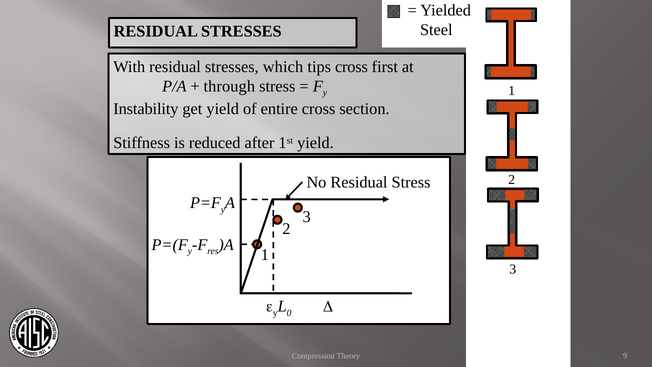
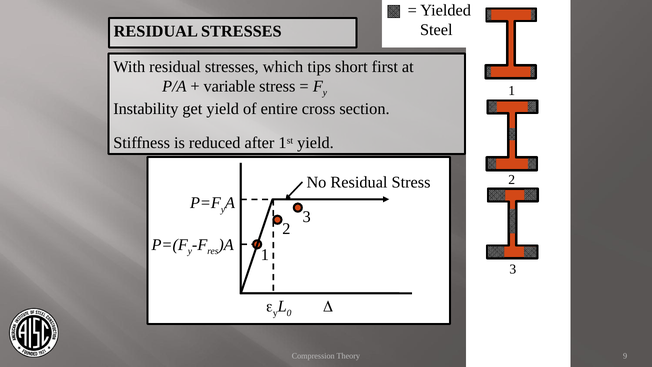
tips cross: cross -> short (351, 67)
through: through -> variable (229, 86)
